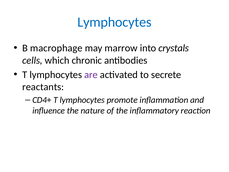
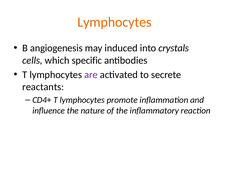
Lymphocytes colour: blue -> orange (114, 22)
macrophage: macrophage -> angiogenesis (56, 48)
marrow: marrow -> induced (121, 48)
chronic: chronic -> specific (87, 60)
